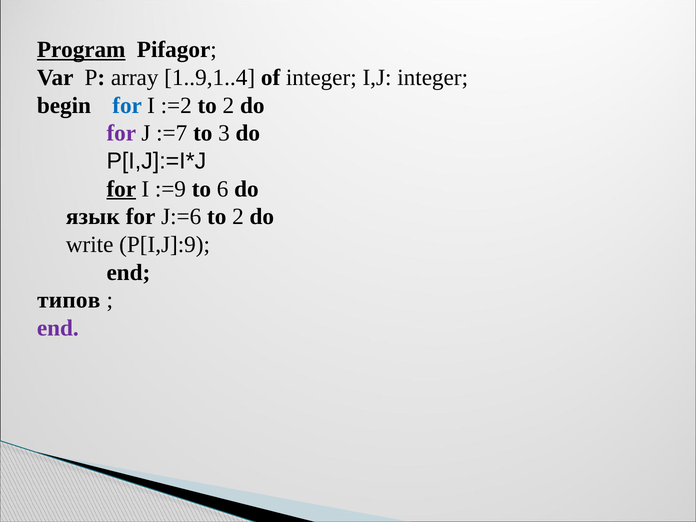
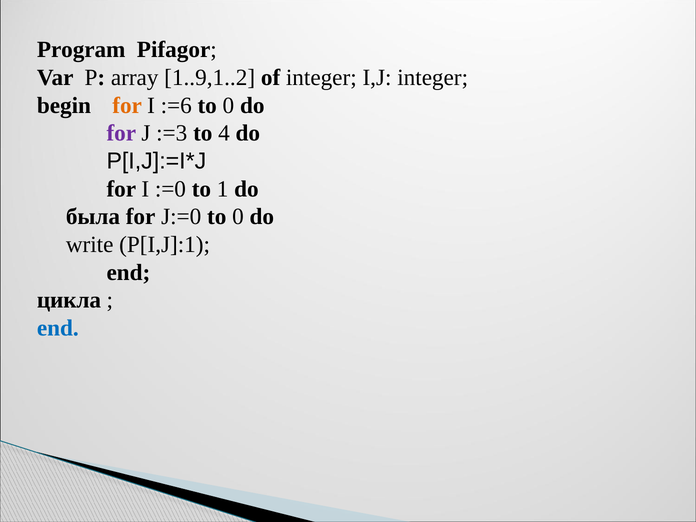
Program underline: present -> none (81, 50)
1..9,1..4: 1..9,1..4 -> 1..9,1..2 (210, 78)
for colour: blue -> orange (127, 105)
:=2: :=2 -> :=6 (176, 105)
2: 2 -> 0 (228, 105)
:=7: :=7 -> :=3 (172, 133)
3: 3 -> 4 (224, 133)
for underline: present -> none (121, 189)
:=9: :=9 -> :=0 (170, 189)
6: 6 -> 1 (223, 189)
язык: язык -> была (93, 217)
J:=6: J:=6 -> J:=0 (181, 217)
2: 2 -> 0 (238, 217)
P[I,J]:9: P[I,J]:9 -> P[I,J]:1 (165, 245)
типов: типов -> цикла (69, 300)
end colour: purple -> blue (58, 328)
